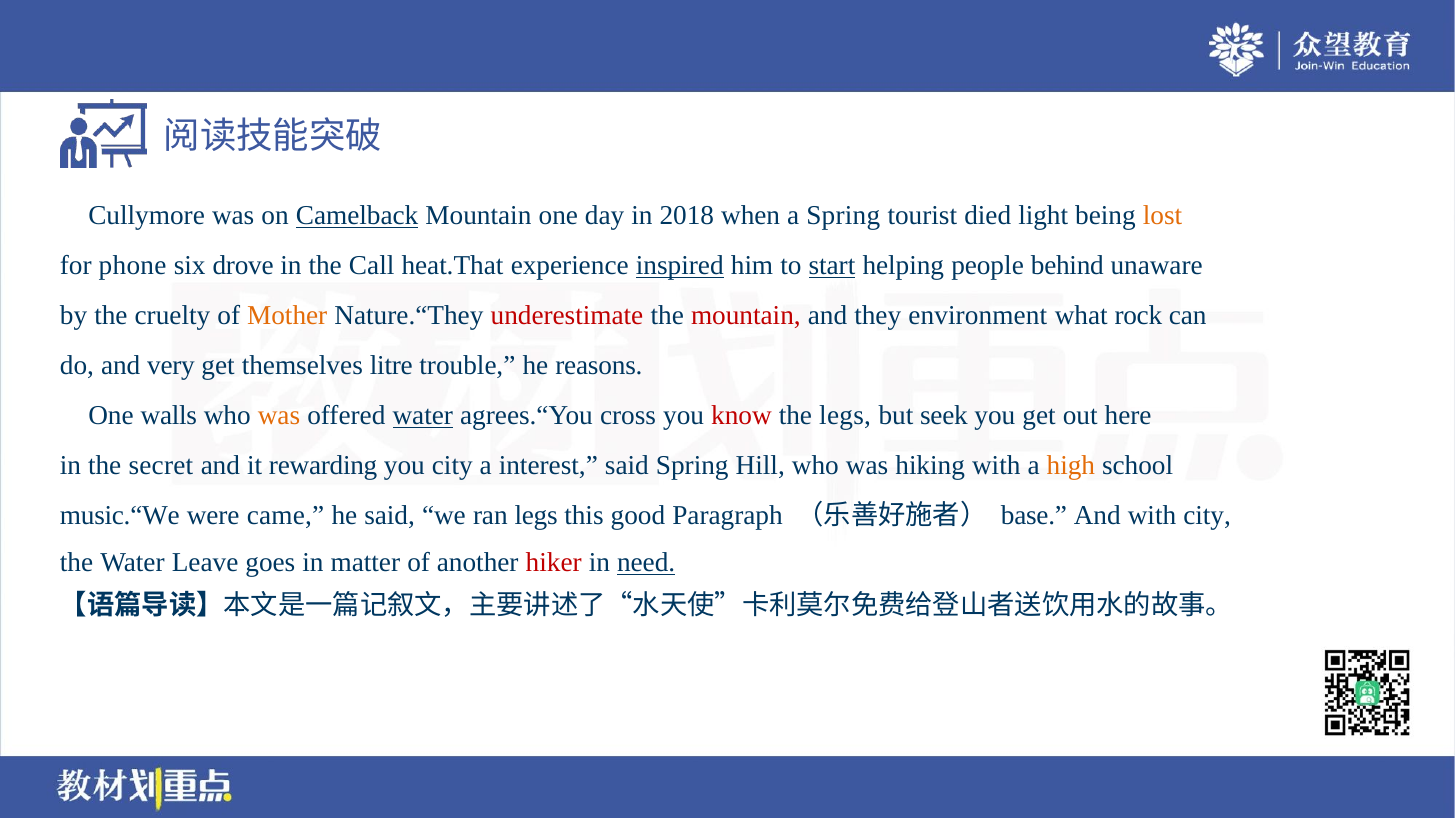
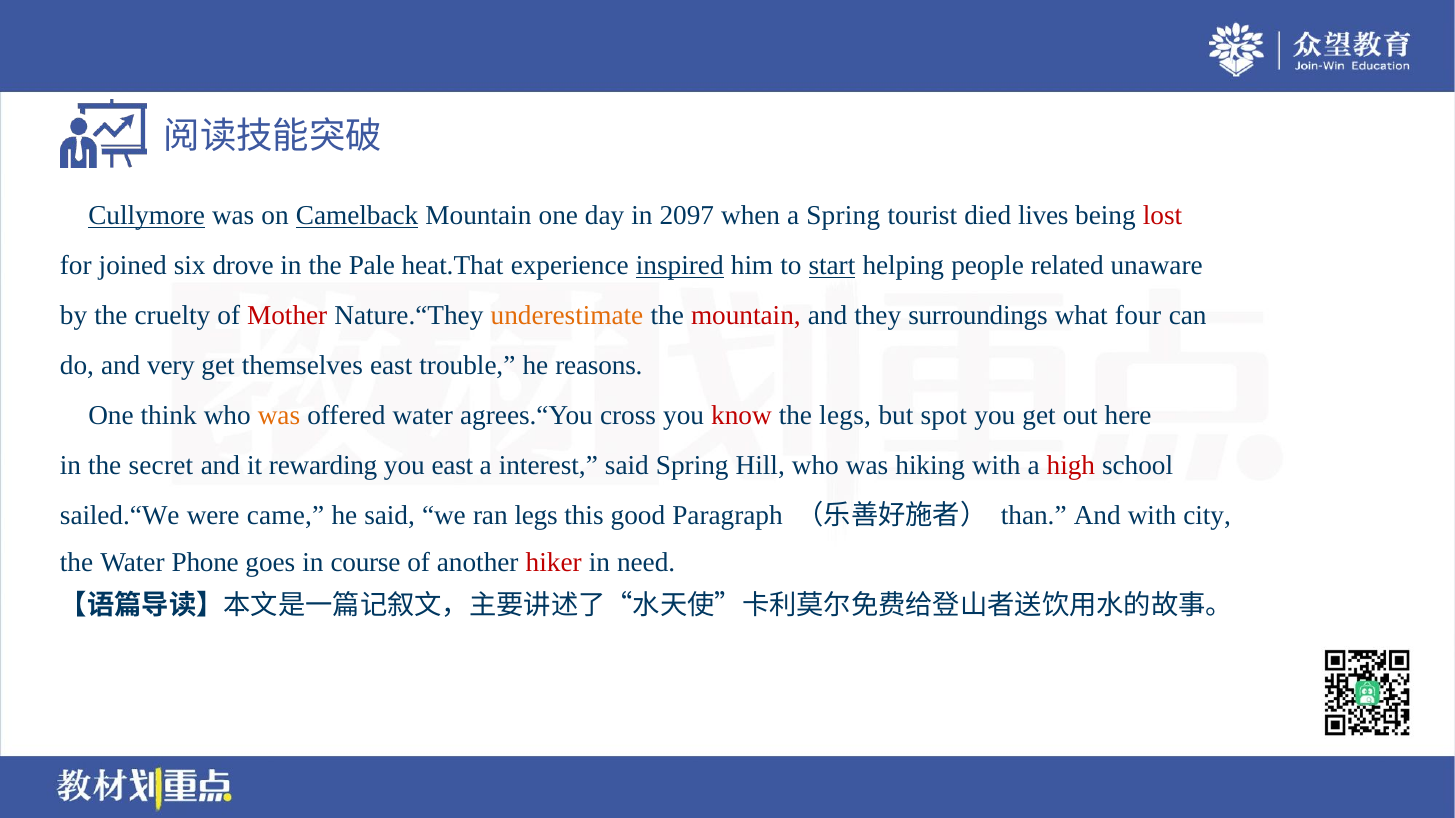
Cullymore underline: none -> present (147, 216)
2018: 2018 -> 2097 (687, 216)
light: light -> lives (1043, 216)
lost colour: orange -> red (1163, 216)
phone: phone -> joined (133, 266)
Call: Call -> Pale (372, 266)
behind: behind -> related (1067, 266)
Mother colour: orange -> red (287, 316)
underestimate colour: red -> orange (567, 316)
environment: environment -> surroundings (978, 316)
rock: rock -> four (1138, 316)
themselves litre: litre -> east (391, 366)
walls: walls -> think (169, 416)
water underline: present -> none (423, 416)
seek: seek -> spot (944, 416)
you city: city -> east (452, 466)
high colour: orange -> red (1071, 466)
music.“We: music.“We -> sailed.“We (120, 516)
base: base -> than (1034, 516)
Leave: Leave -> Phone (205, 563)
matter: matter -> course (366, 563)
need underline: present -> none (646, 563)
